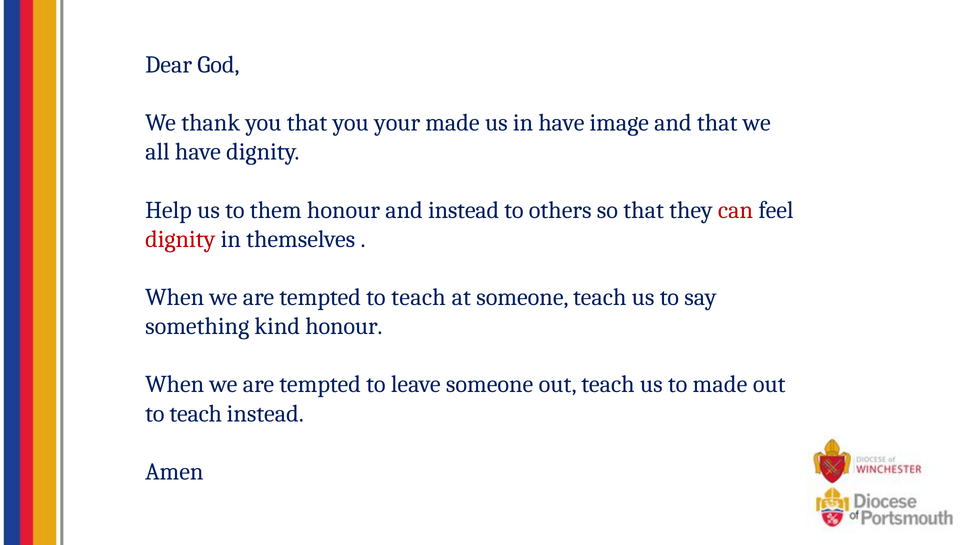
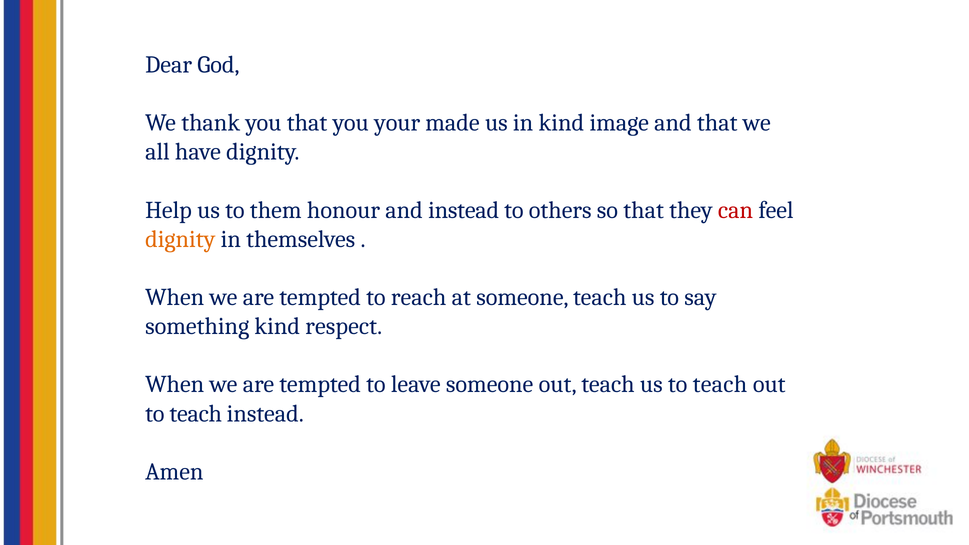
in have: have -> kind (561, 123)
dignity colour: red -> orange (180, 239)
tempted to teach: teach -> reach (419, 297)
kind honour: honour -> respect (344, 326)
us to made: made -> teach (720, 385)
